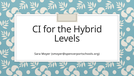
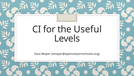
Hybrid: Hybrid -> Useful (88, 29)
